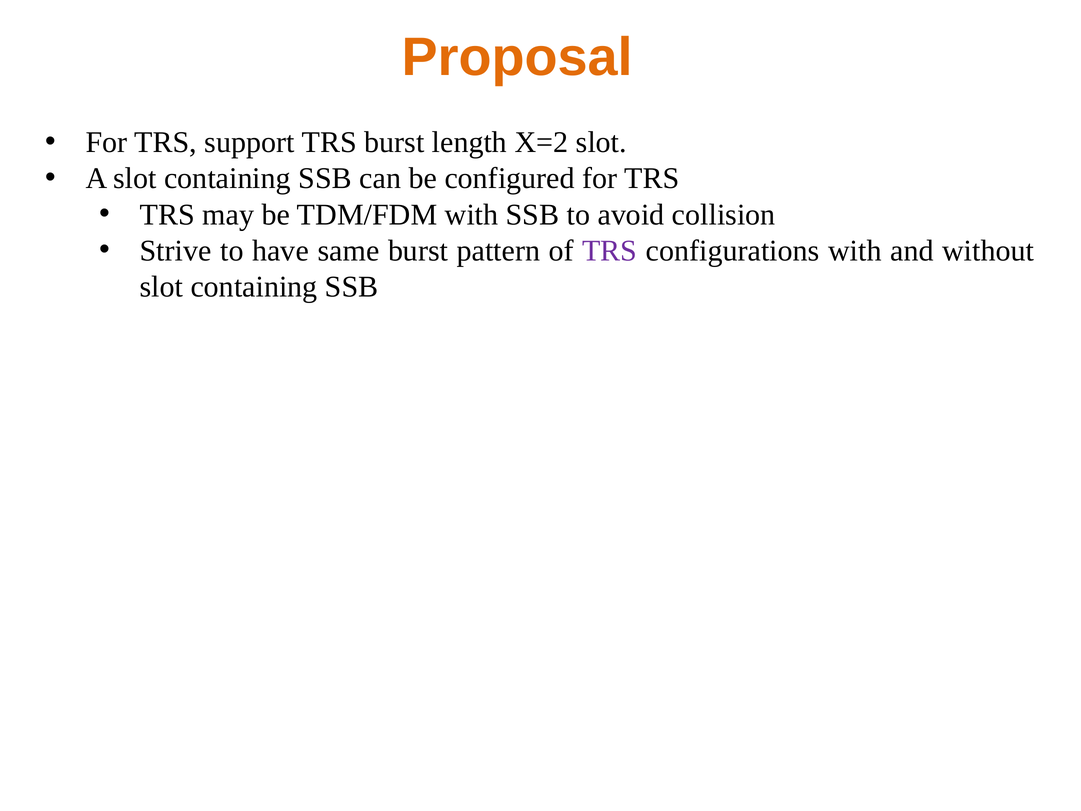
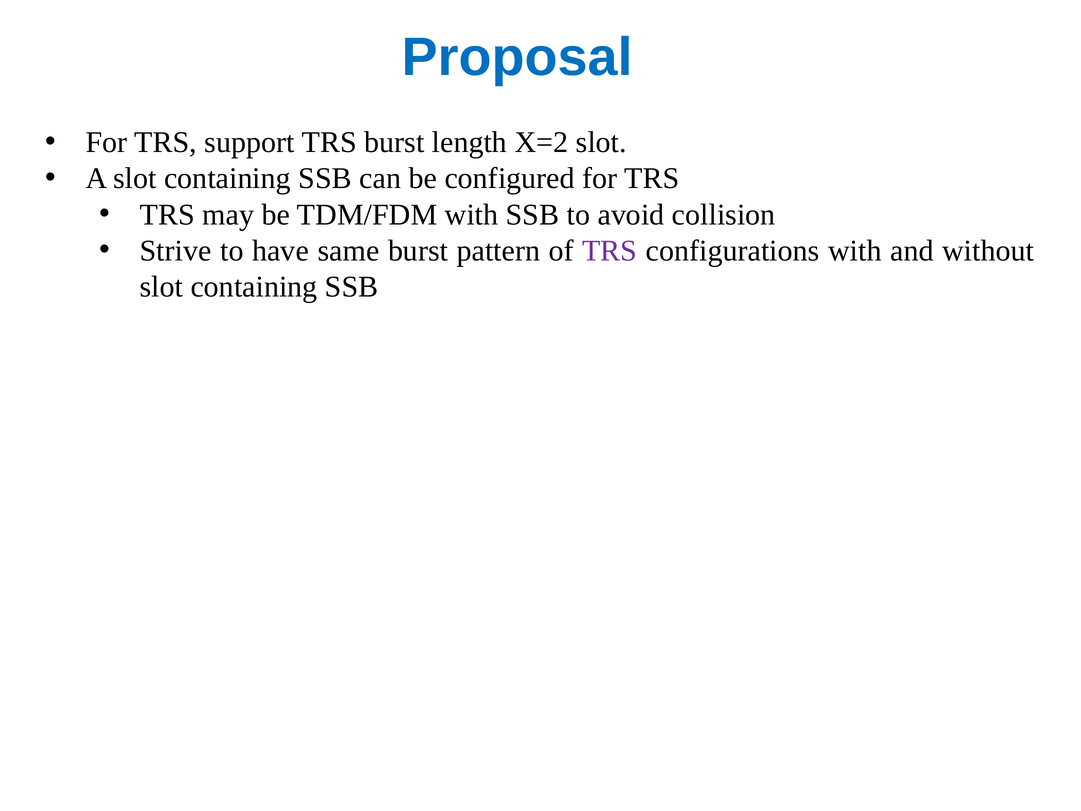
Proposal colour: orange -> blue (517, 57)
